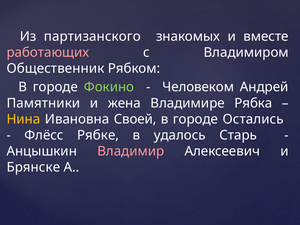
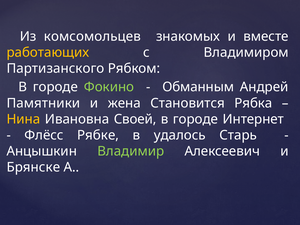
партизанского: партизанского -> комсомольцев (92, 36)
работающих colour: pink -> yellow (48, 52)
Общественник: Общественник -> Партизанского (55, 68)
Человеком: Человеком -> Обманным (198, 87)
Владимире: Владимире -> Становится (188, 103)
Остались: Остались -> Интернет (253, 119)
Владимир colour: pink -> light green (131, 151)
